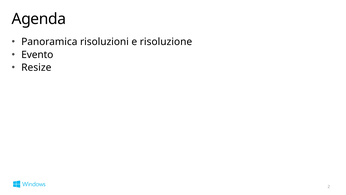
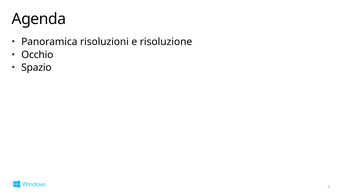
Evento: Evento -> Occhio (37, 55)
Resize: Resize -> Spazio (36, 67)
